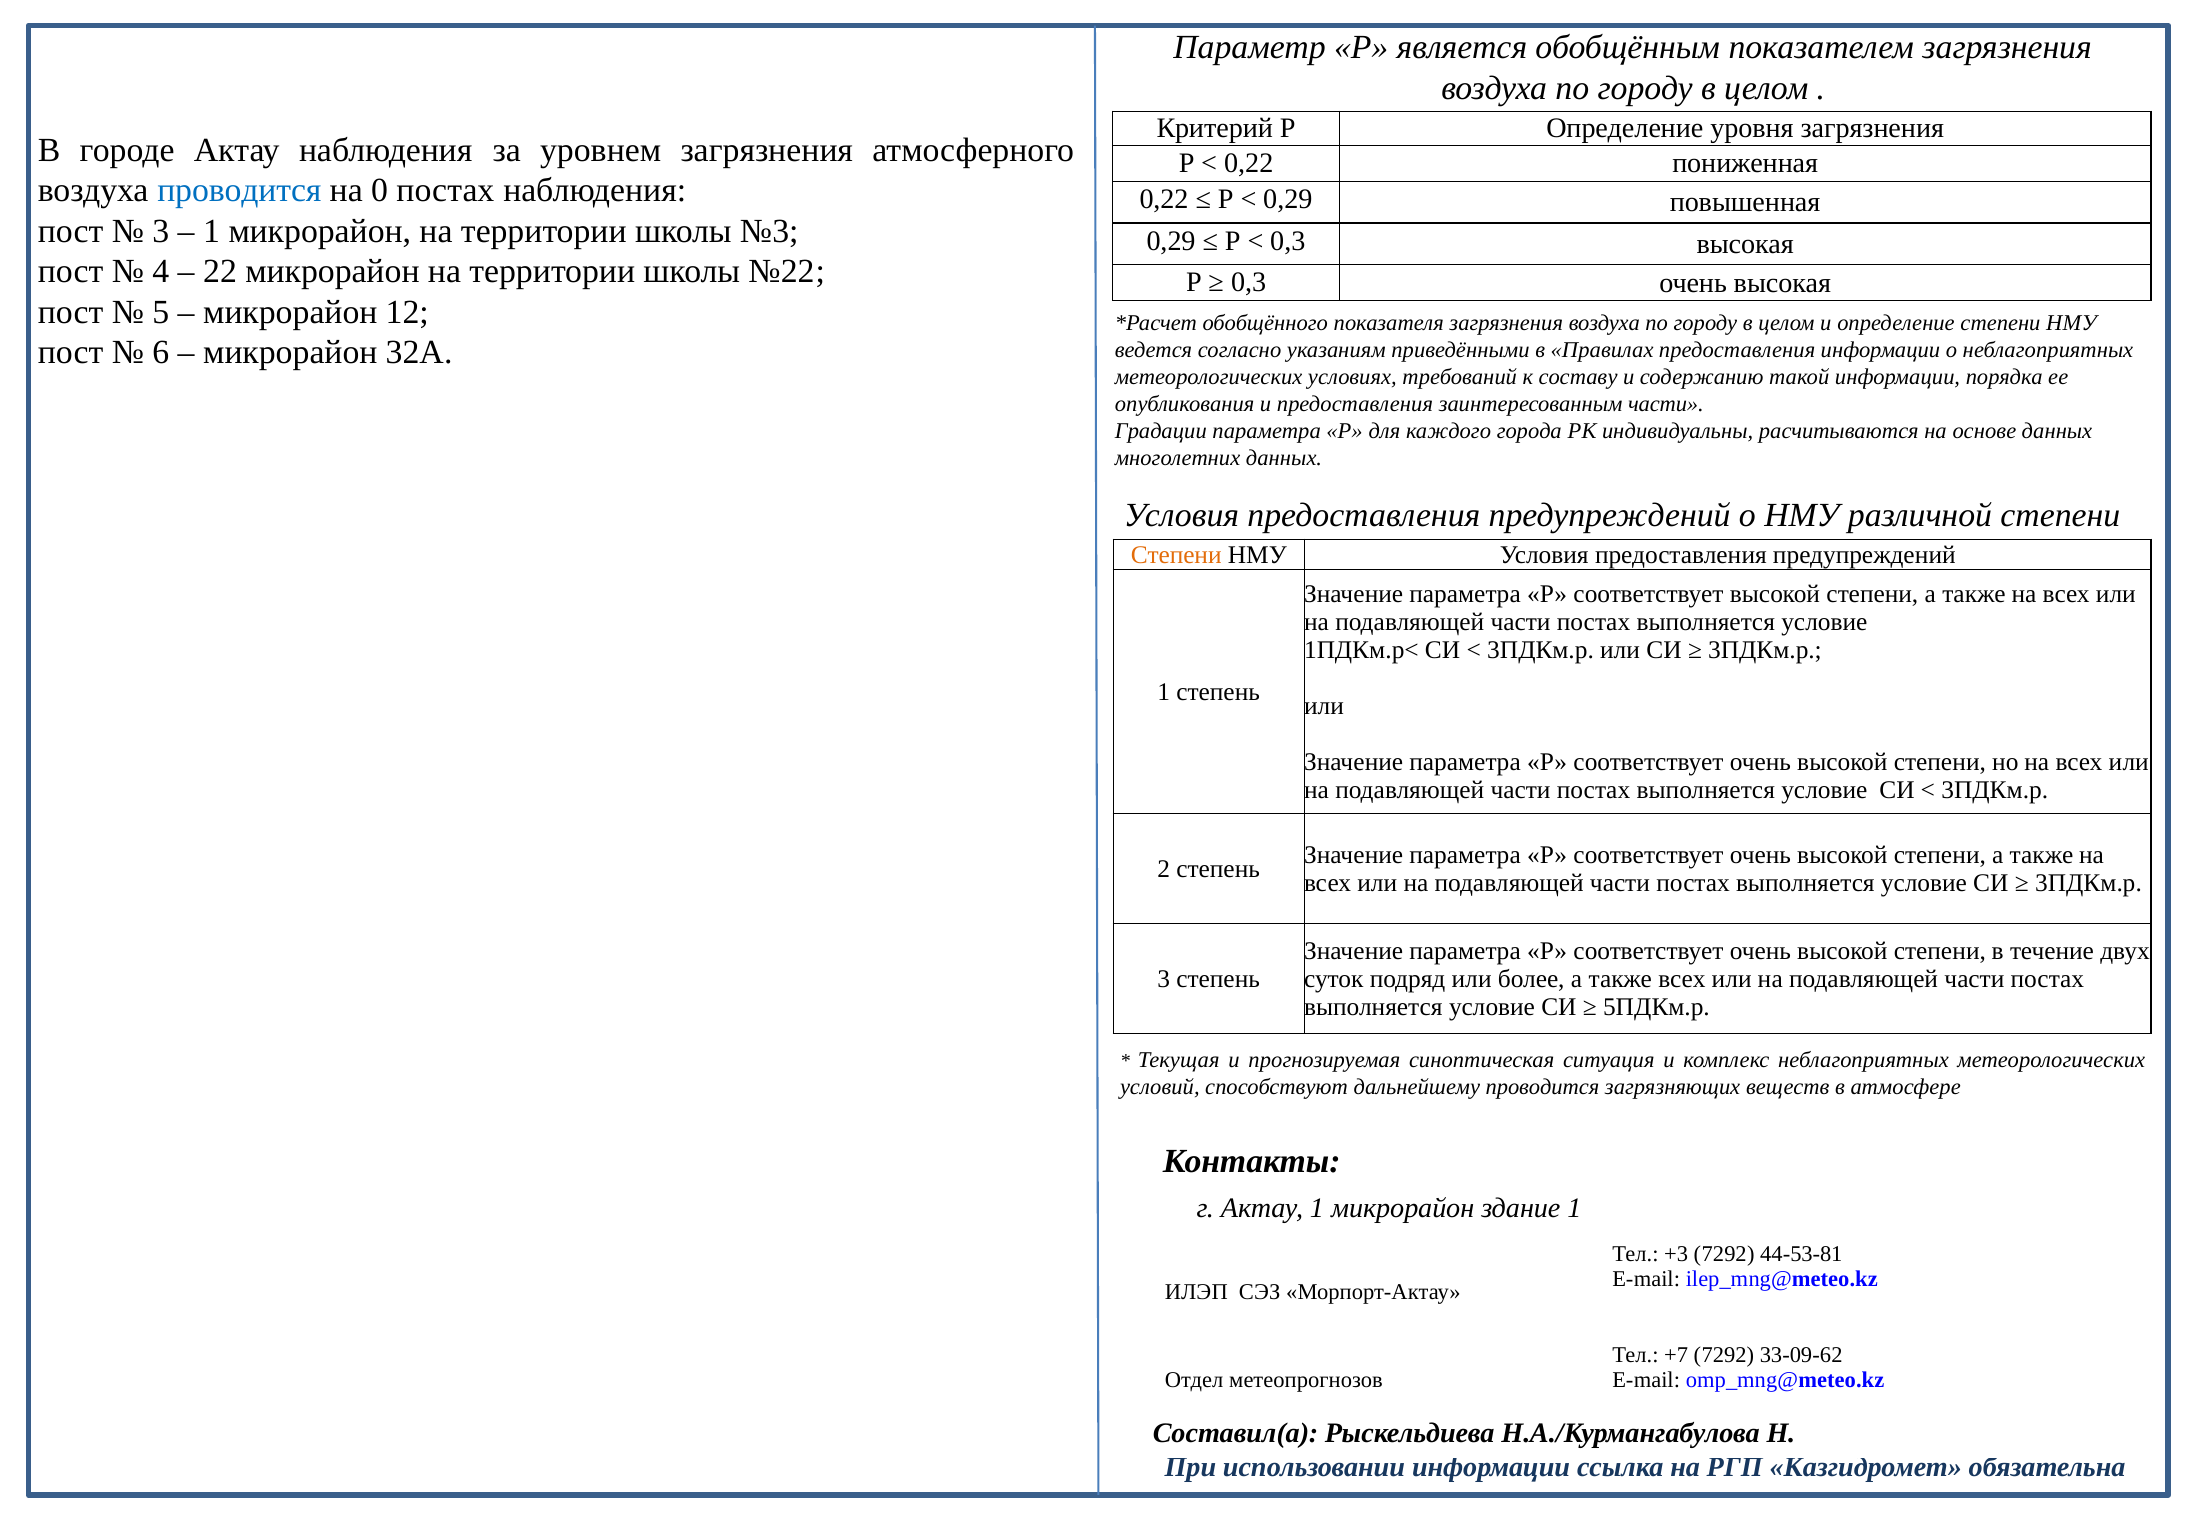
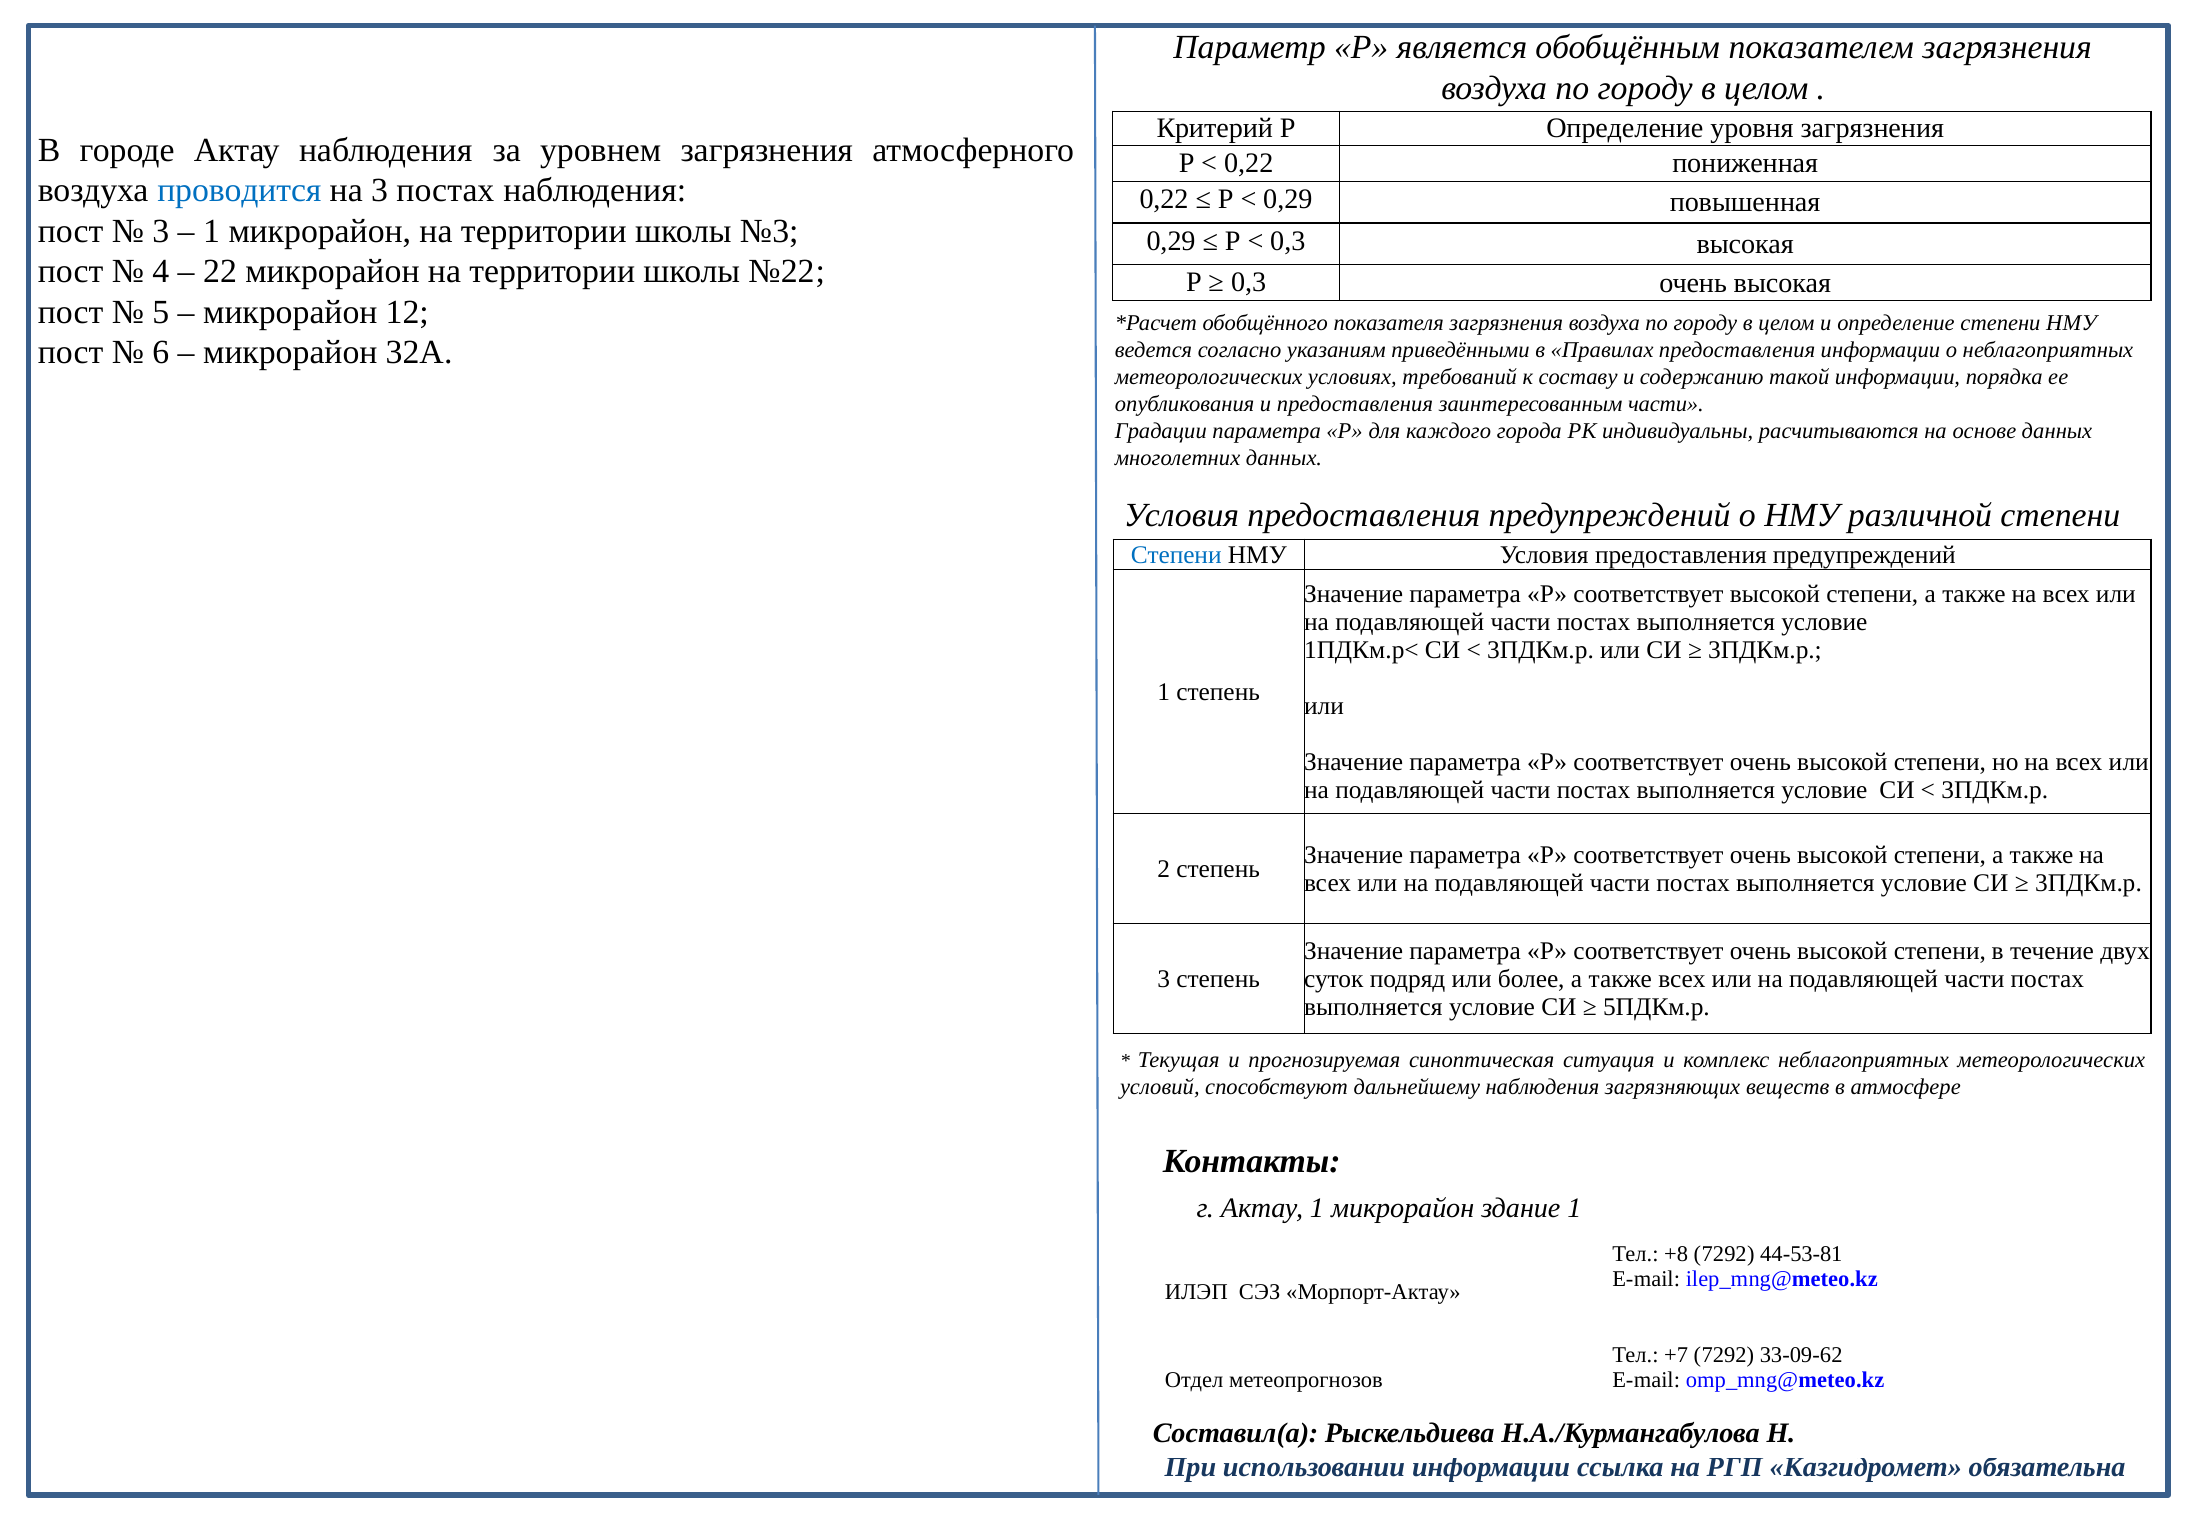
на 0: 0 -> 3 (380, 191)
Степени colour: orange -> blue (1176, 555)
дальнейшему проводится: проводится -> наблюдения (1542, 1088)
+3: +3 -> +8 (1676, 1254)
